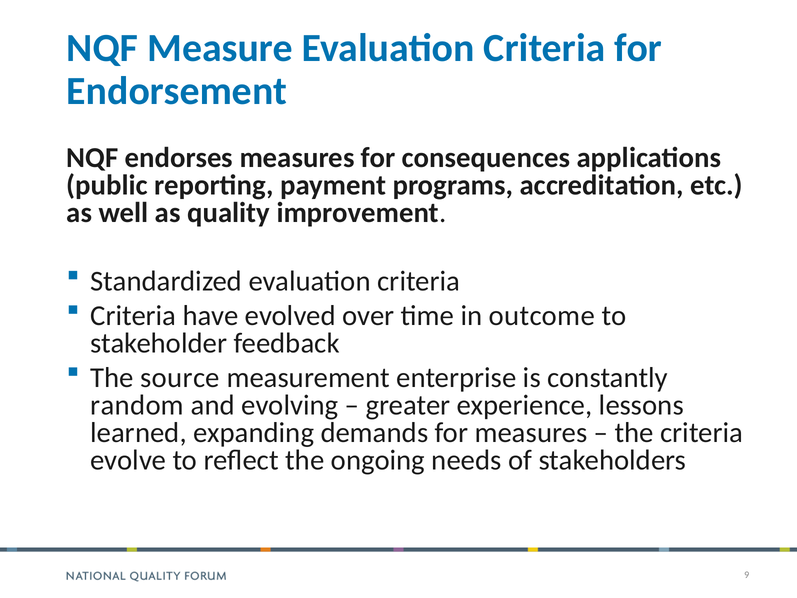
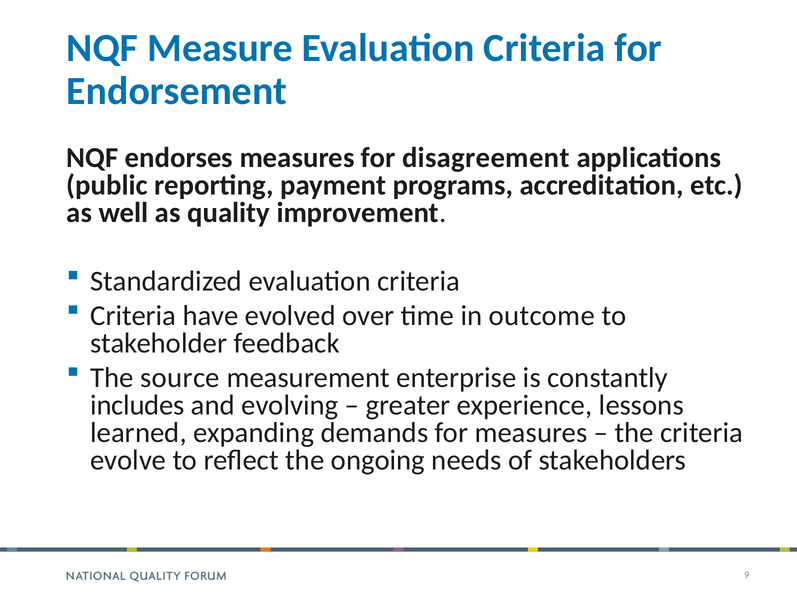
consequences: consequences -> disagreement (486, 157)
random: random -> includes (137, 405)
